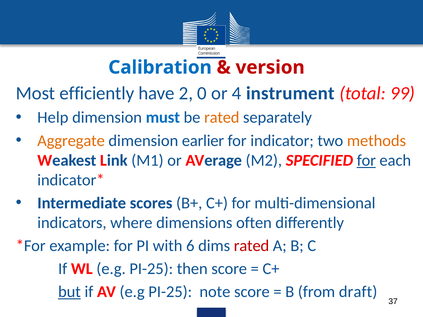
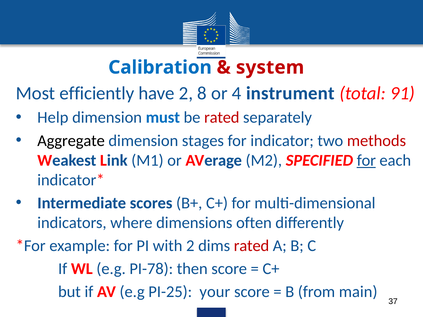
version: version -> system (270, 67)
0: 0 -> 8 (202, 93)
99: 99 -> 91 (403, 93)
rated colour: orange -> red (222, 118)
Aggregate colour: orange -> black (71, 141)
earlier: earlier -> stages (203, 141)
methods colour: orange -> red (376, 141)
with 6: 6 -> 2 (190, 246)
WL e.g PI-25: PI-25 -> PI-78 (151, 269)
but underline: present -> none (69, 292)
note: note -> your (215, 292)
draft: draft -> main (358, 292)
